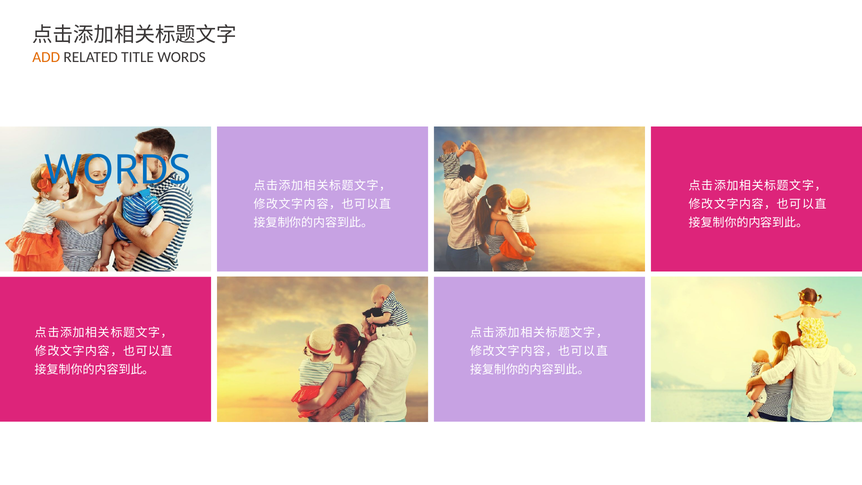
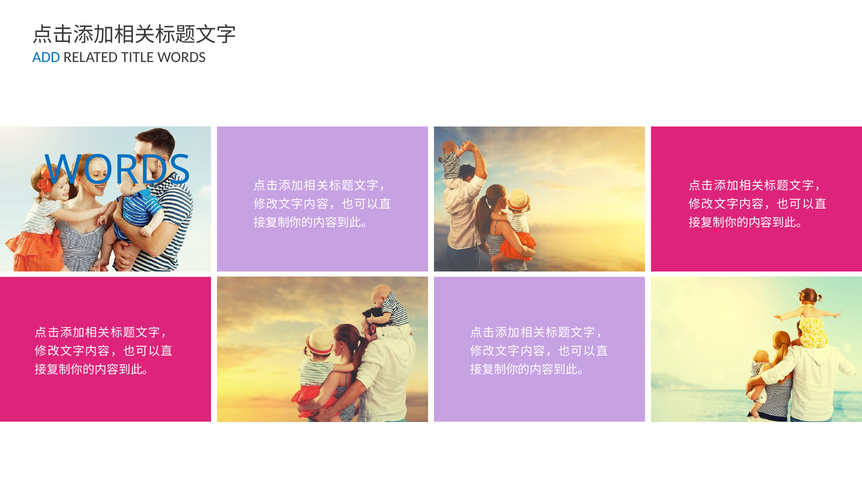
ADD colour: orange -> blue (46, 57)
